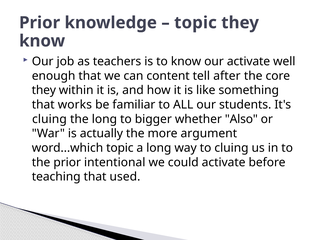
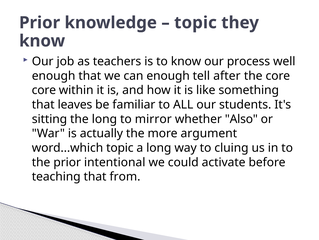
our activate: activate -> process (248, 61)
can content: content -> enough (168, 76)
they: they -> core (44, 90)
works: works -> leaves (75, 104)
cluing: cluing -> sitting (49, 119)
bigger: bigger -> mirror (153, 119)
used: used -> from (125, 176)
